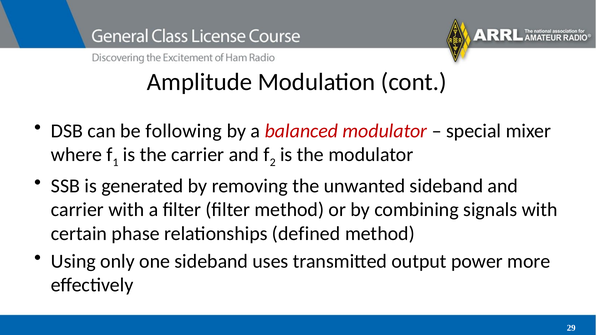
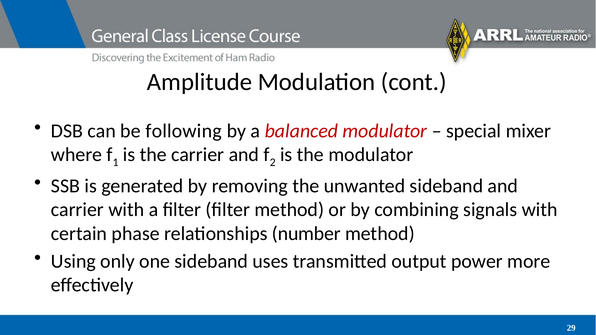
defined: defined -> number (306, 234)
